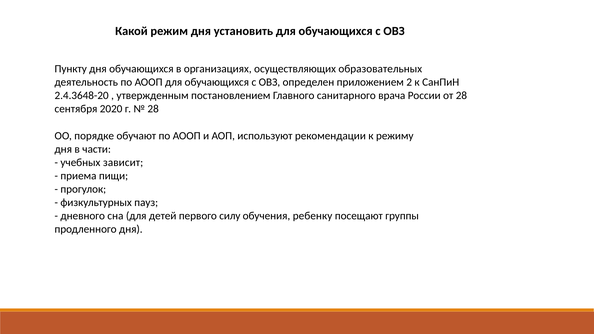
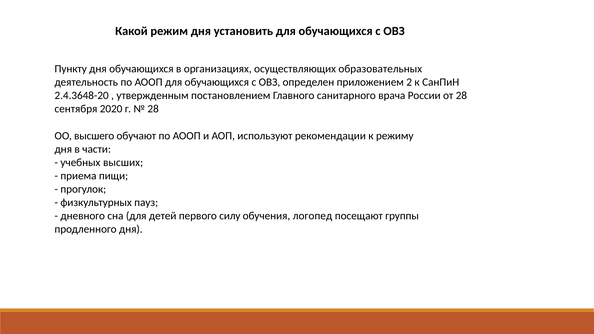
порядке: порядке -> высшего (94, 136)
зависит: зависит -> высших (123, 162)
ребенку: ребенку -> логопед (313, 216)
